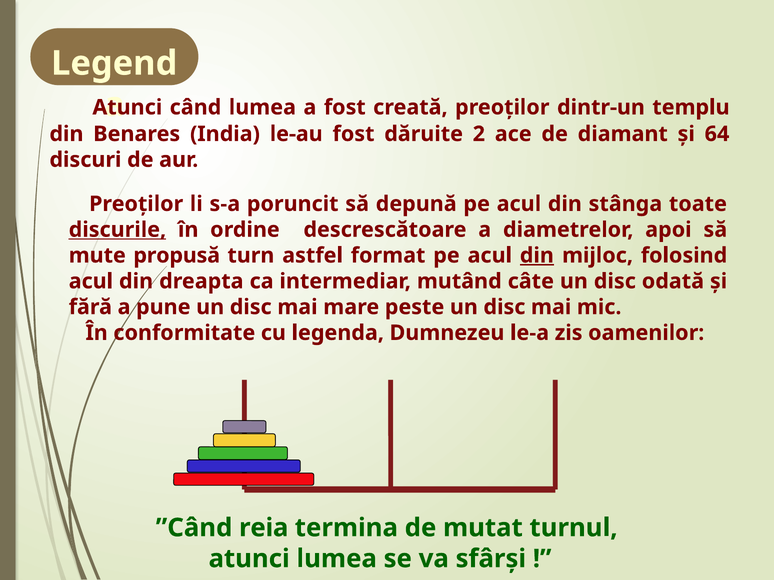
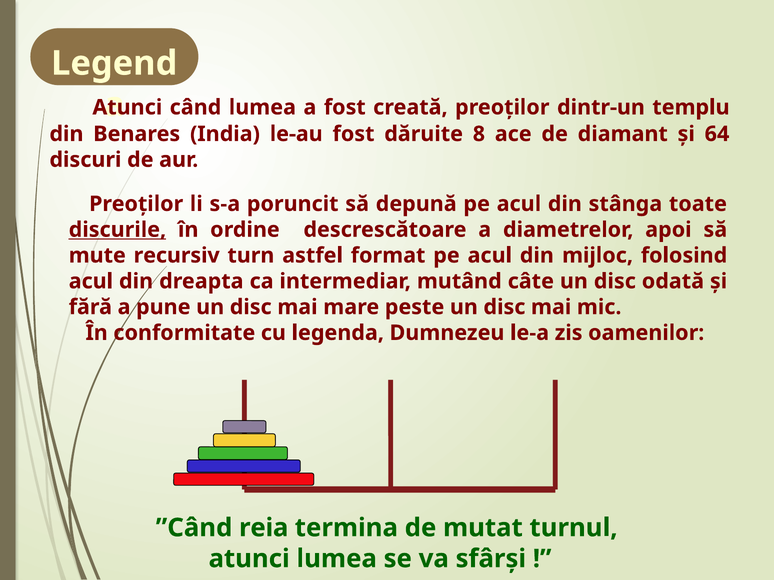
2: 2 -> 8 (479, 134)
propusă: propusă -> recursiv (177, 256)
din underline: present -> none (537, 256)
